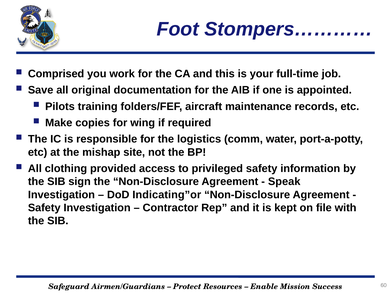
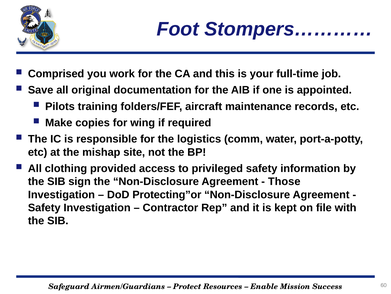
Speak: Speak -> Those (284, 181)
Indicating”or: Indicating”or -> Protecting”or (167, 194)
